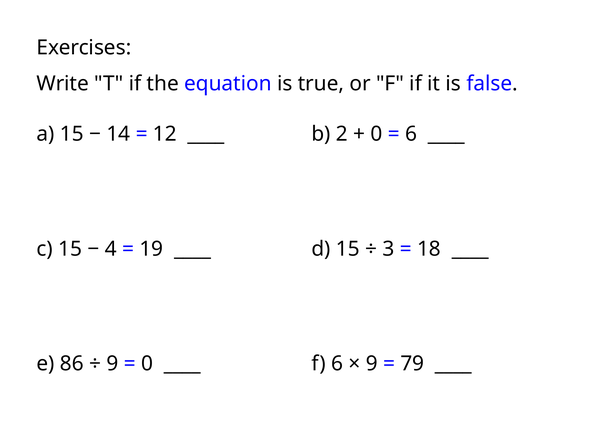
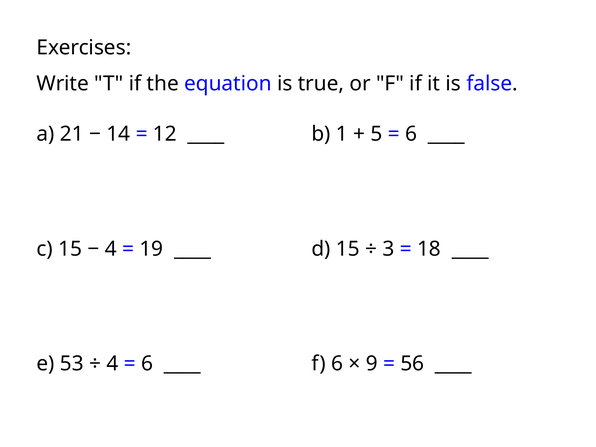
a 15: 15 -> 21 (72, 134)
2: 2 -> 1 (342, 134)
0: 0 -> 5 (376, 134)
86: 86 -> 53 (72, 364)
9: 9 -> 4 (112, 364)
0: 0 -> 6 (147, 364)
79: 79 -> 56 (412, 364)
